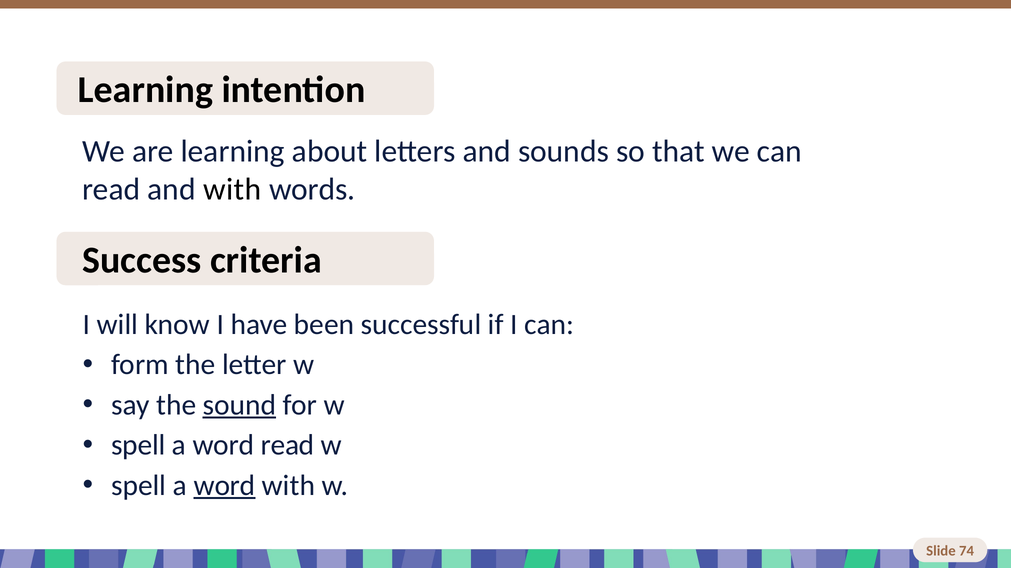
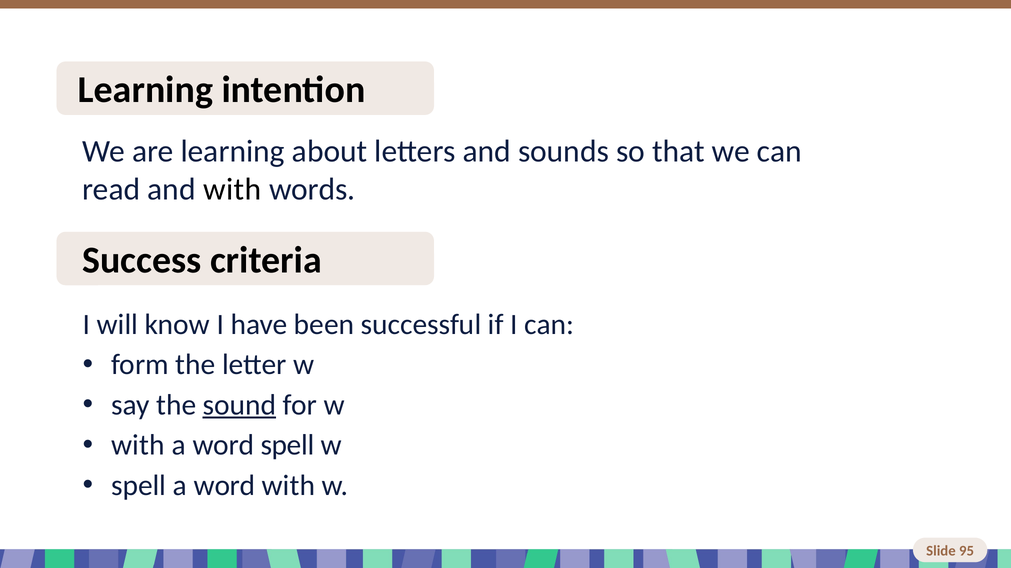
spell: spell -> with (138, 446)
word read: read -> spell (288, 446)
word underline: present -> none (225, 486)
74: 74 -> 95 (967, 551)
